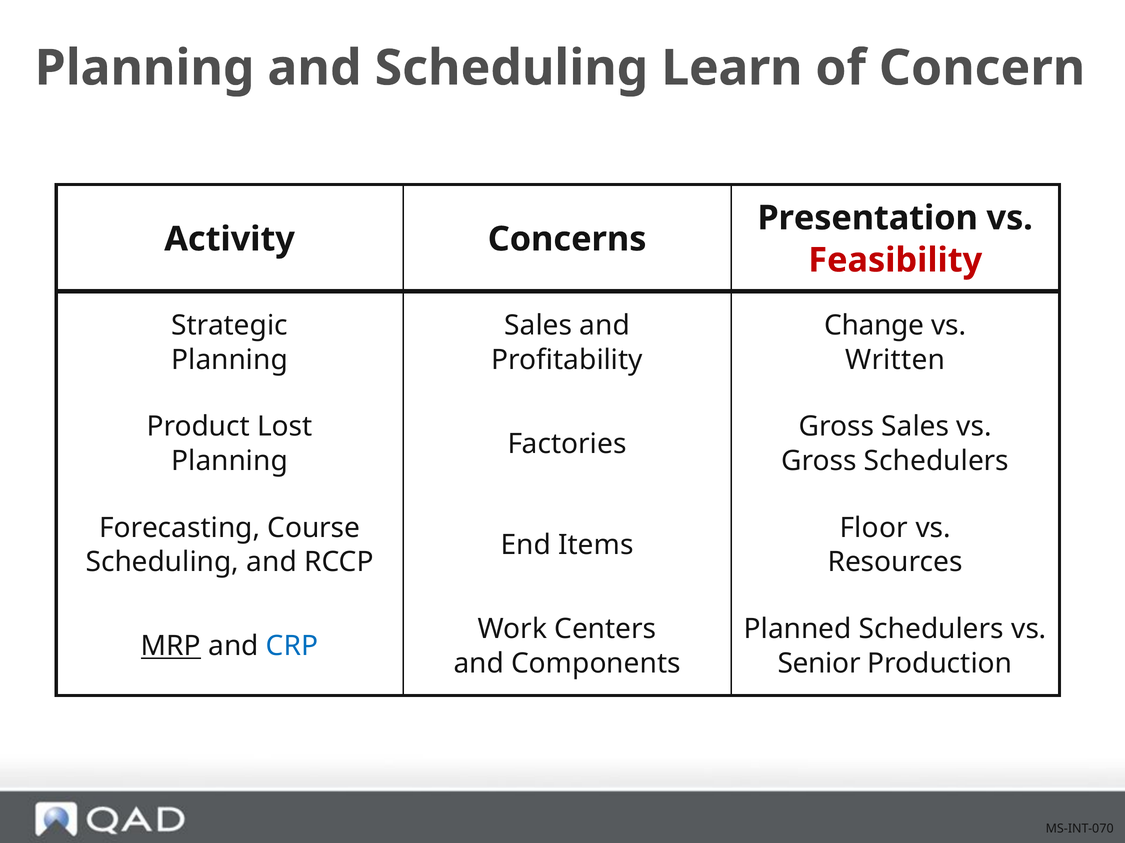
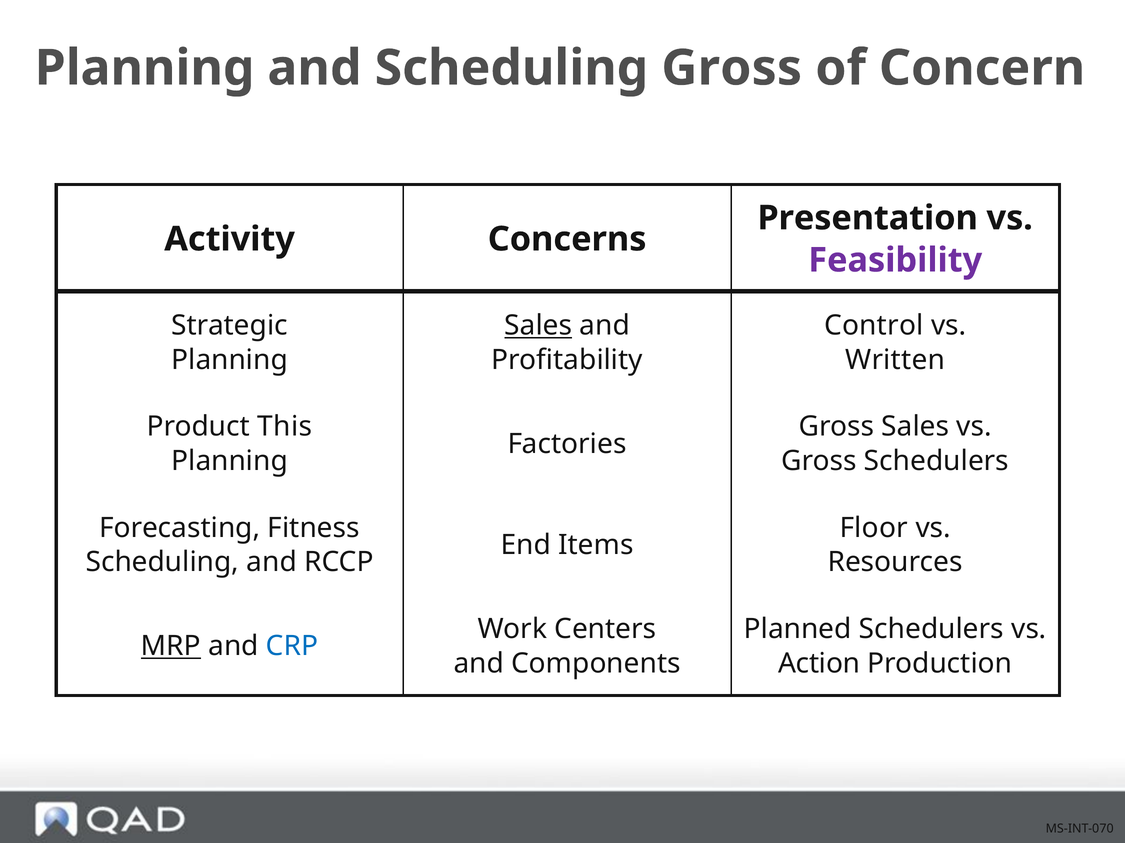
Scheduling Learn: Learn -> Gross (732, 68)
Feasibility colour: red -> purple (895, 260)
Sales underline: none -> present (538, 326)
Change: Change -> Control (874, 326)
Lost: Lost -> This (285, 427)
Course: Course -> Fitness (314, 528)
Senior: Senior -> Action (819, 664)
